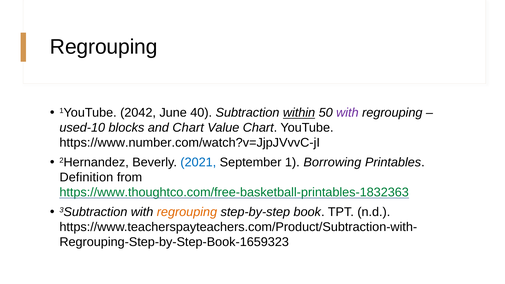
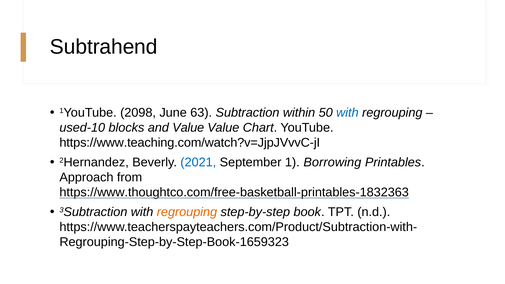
Regrouping: Regrouping -> Subtrahend (104, 47)
2042: 2042 -> 2098 (138, 113)
40: 40 -> 63 (201, 113)
within underline: present -> none (299, 113)
with colour: purple -> blue (347, 113)
and Chart: Chart -> Value (188, 128)
https://www.number.com/watch?v=JjpJVvvC-jI: https://www.number.com/watch?v=JjpJVvvC-jI -> https://www.teaching.com/watch?v=JjpJVvvC-jI (190, 143)
Definition: Definition -> Approach (86, 177)
https://www.thoughtco.com/free-basketball-printables-1832363 colour: green -> black (234, 192)
